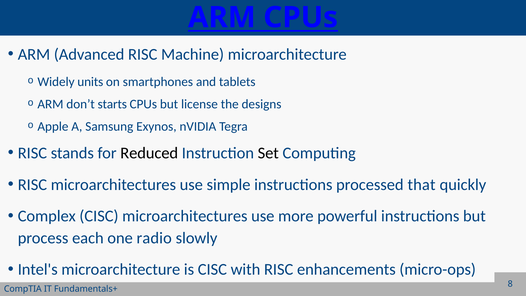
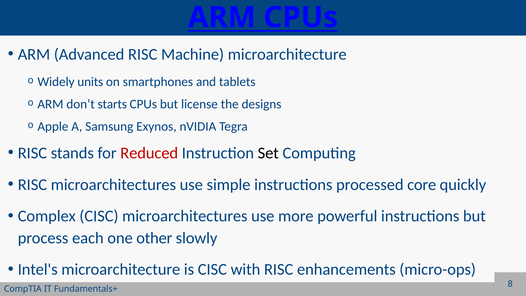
Reduced colour: black -> red (149, 153)
that: that -> core (422, 185)
radio: radio -> other (154, 238)
